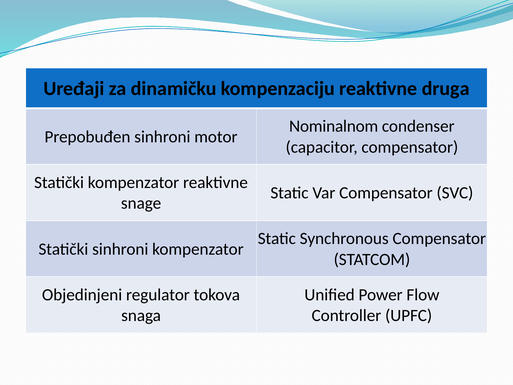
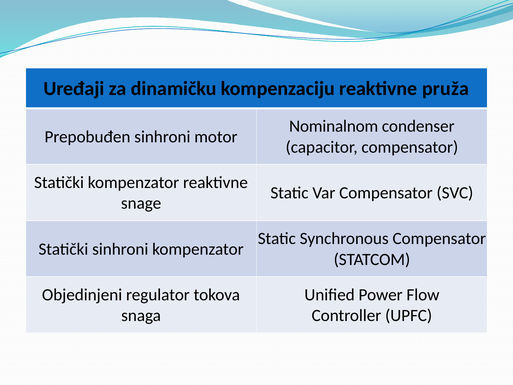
druga: druga -> pruža (446, 89)
